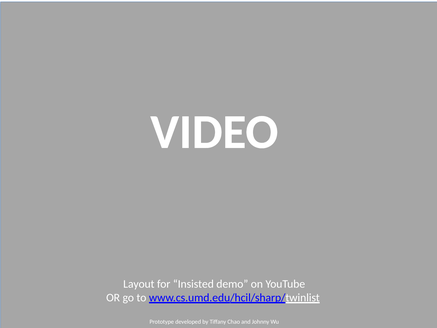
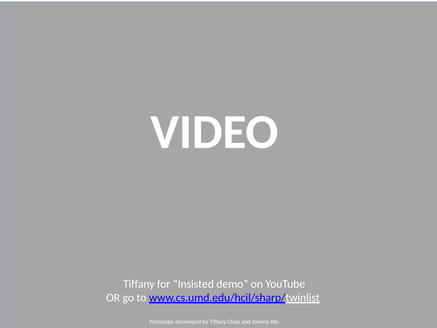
Layout: Layout -> Tiffany (139, 284)
